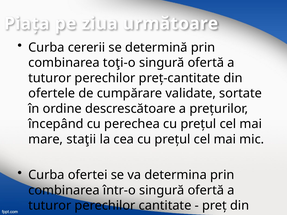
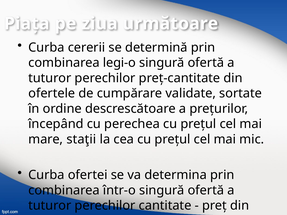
toţi-o: toţi-o -> legi-o (119, 63)
